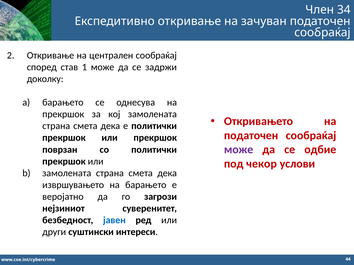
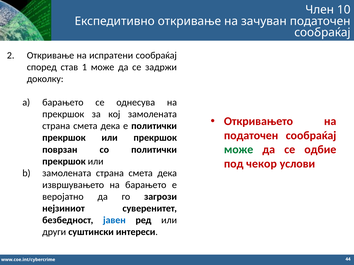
34: 34 -> 10 (344, 10)
централен: централен -> испратени (111, 55)
може colour: purple -> green (239, 150)
